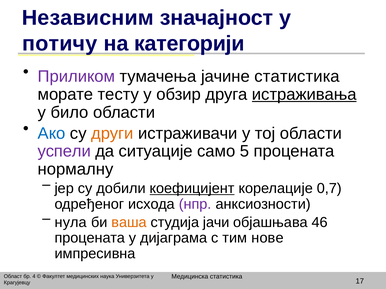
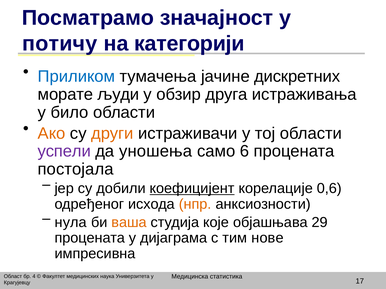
Независним: Независним -> Посматрамо (88, 18)
Приликом colour: purple -> blue (76, 77)
јачине статистика: статистика -> дискретних (297, 77)
тесту: тесту -> људи (118, 95)
истраживања underline: present -> none (304, 95)
Ако colour: blue -> orange (51, 134)
ситуације: ситуације -> уношења (156, 152)
5: 5 -> 6 (244, 152)
нормалну: нормалну -> постојала (76, 169)
0,7: 0,7 -> 0,6 (329, 189)
нпр colour: purple -> orange (195, 204)
јачи: јачи -> које (216, 223)
46: 46 -> 29 (320, 223)
